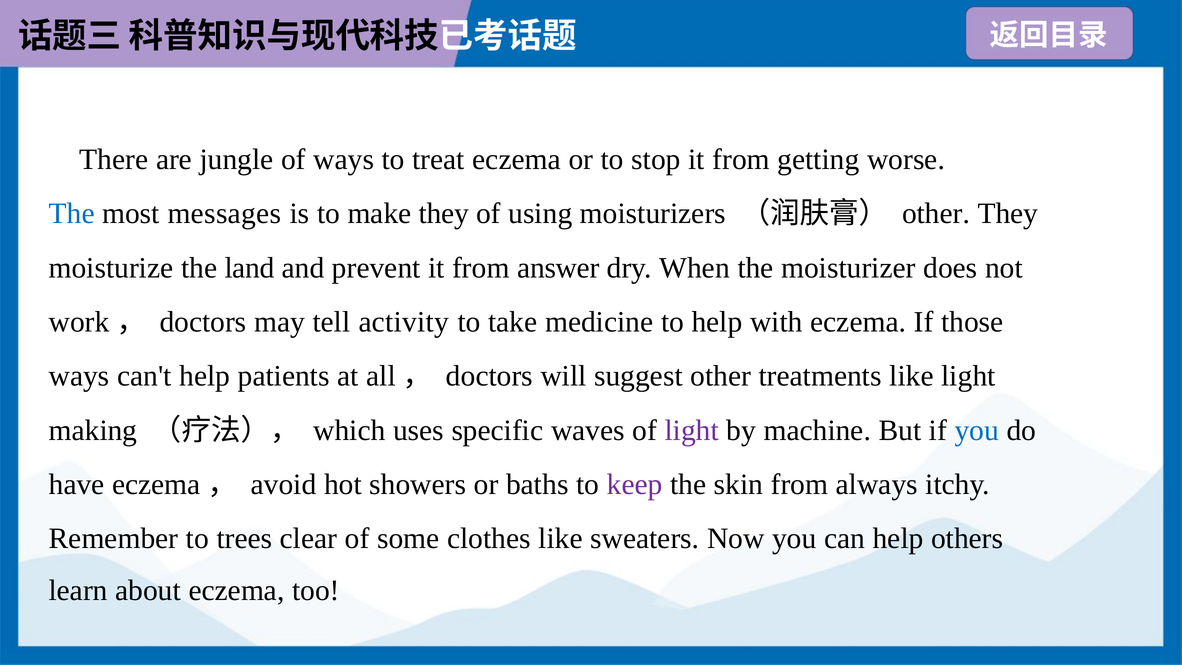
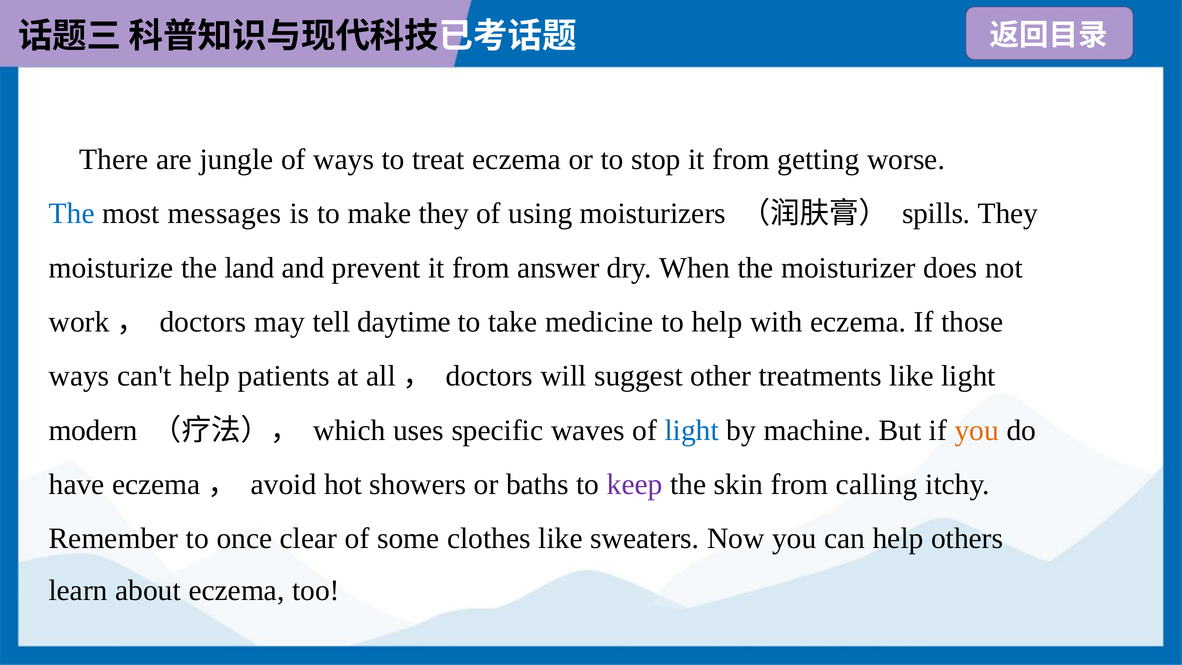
other: other -> spills (936, 214)
activity: activity -> daytime (404, 322)
making: making -> modern (93, 430)
light colour: purple -> blue (692, 430)
you colour: blue -> orange (977, 430)
always: always -> calling (877, 484)
trees: trees -> once (244, 539)
